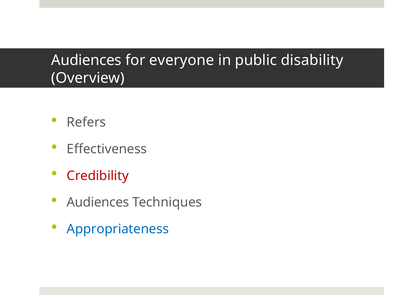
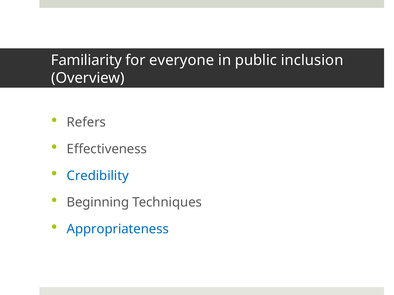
Audiences: Audiences -> Familiarity (86, 60)
disability: disability -> inclusion (312, 60)
Credibility colour: red -> blue (98, 176)
Audiences: Audiences -> Beginning (98, 203)
